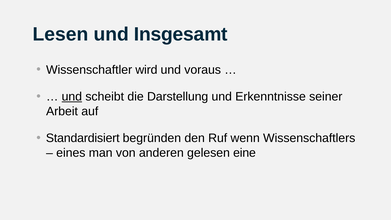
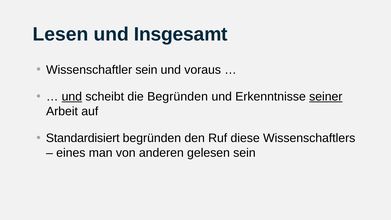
Wissenschaftler wird: wird -> sein (146, 70)
die Darstellung: Darstellung -> Begründen (178, 97)
seiner underline: none -> present (326, 97)
wenn: wenn -> diese (245, 138)
gelesen eine: eine -> sein (244, 153)
